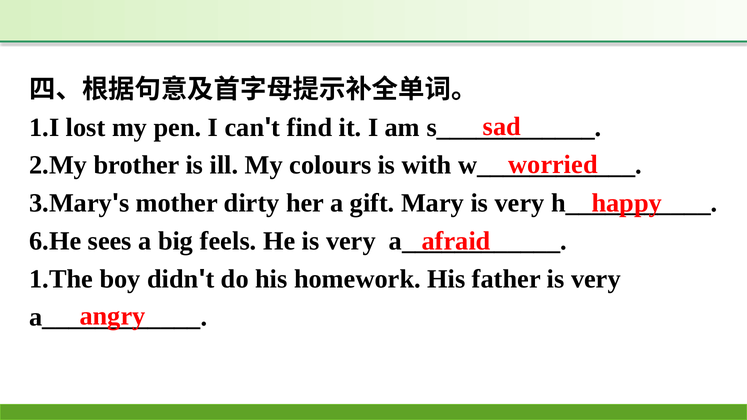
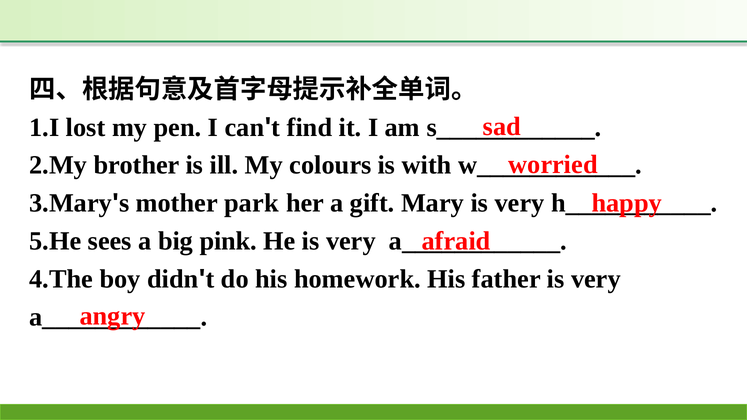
dirty: dirty -> park (252, 203)
6.He: 6.He -> 5.He (55, 241)
feels: feels -> pink (228, 241)
1.The: 1.The -> 4.The (61, 279)
